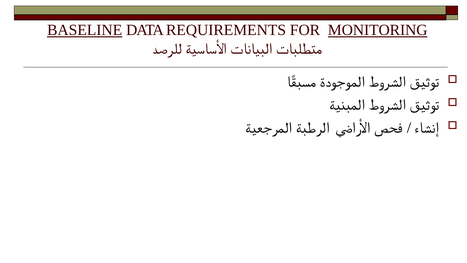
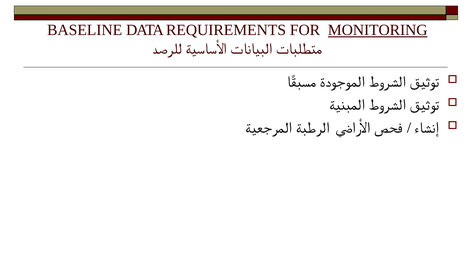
BASELINE underline: present -> none (85, 30)
